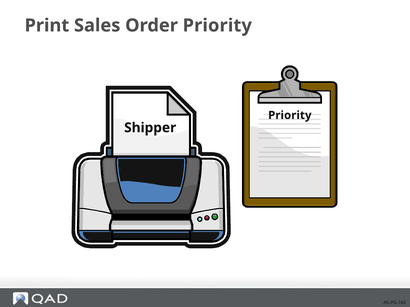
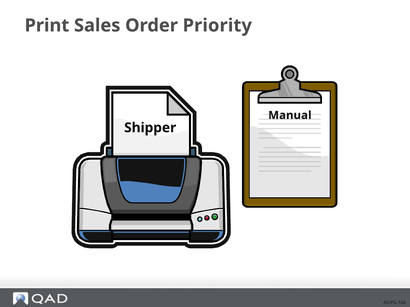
Priority: Priority -> Manual (290, 115)
